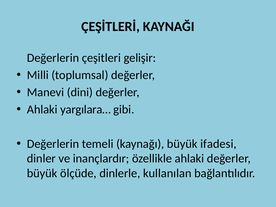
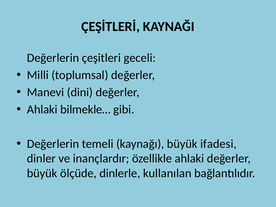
gelişir: gelişir -> geceli (140, 58)
yargılara…: yargılara… -> bilmekle… (85, 109)
